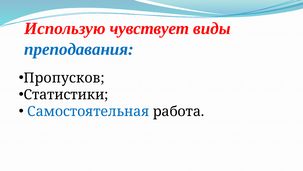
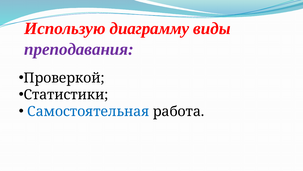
чувствует: чувствует -> диаграмму (149, 29)
преподавания colour: blue -> purple (79, 49)
Пропусков: Пропусков -> Проверкой (64, 78)
